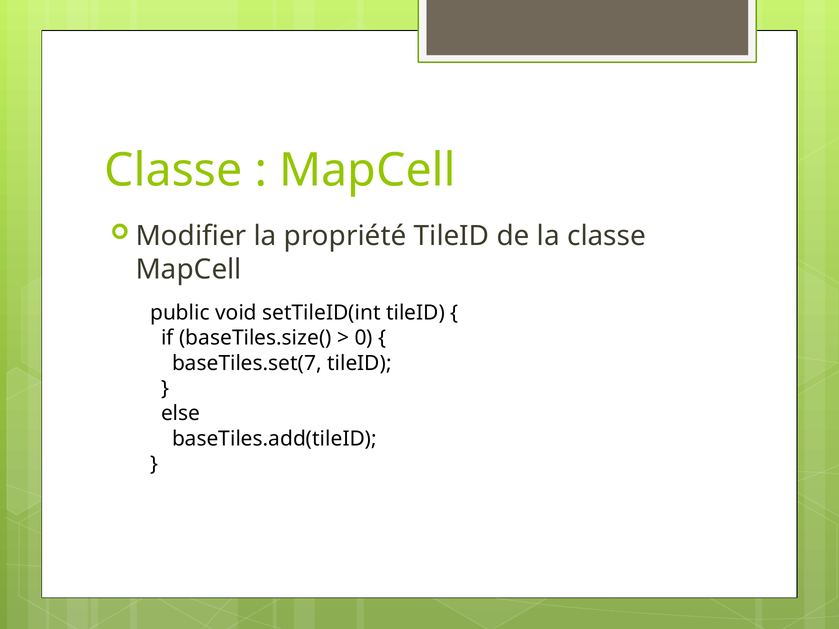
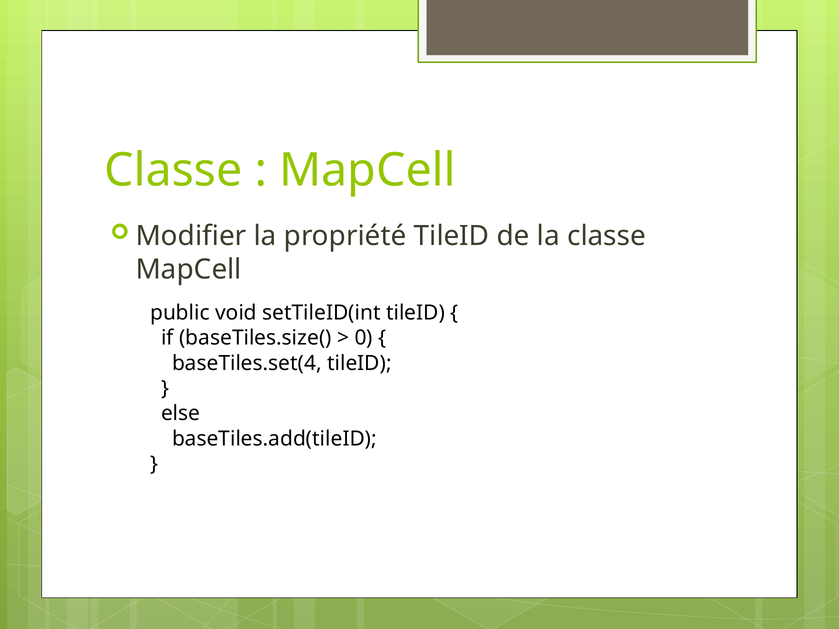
baseTiles.set(7: baseTiles.set(7 -> baseTiles.set(4 (247, 363)
